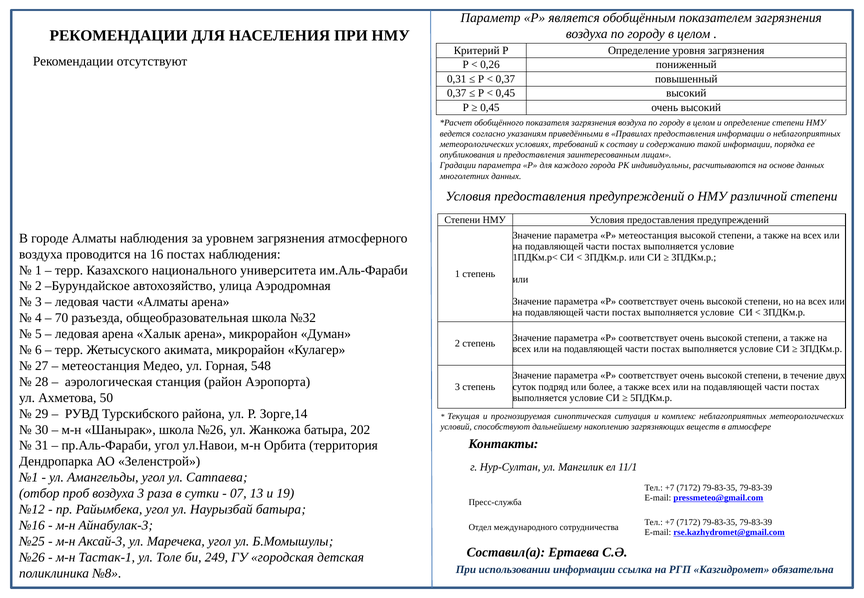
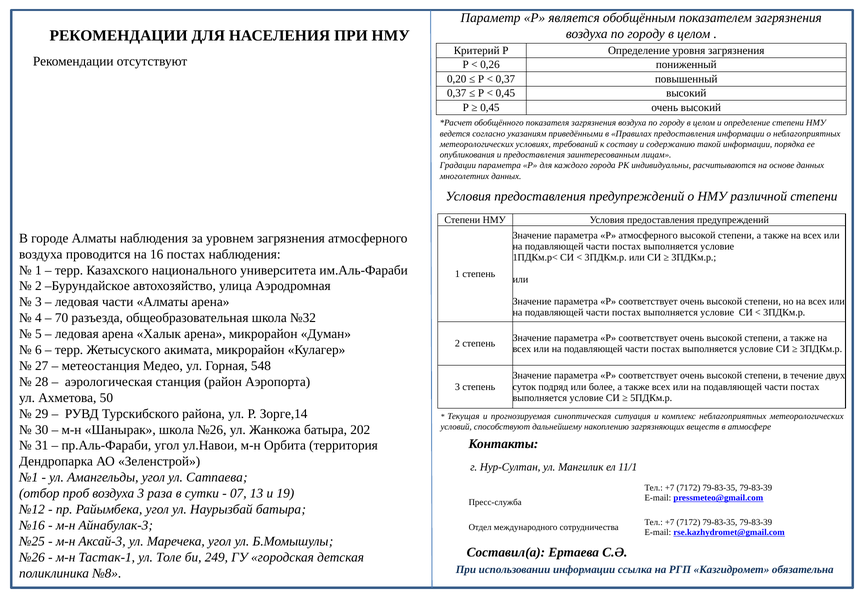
0,31: 0,31 -> 0,20 (457, 79)
Р метеостанция: метеостанция -> атмосферного (648, 235)
